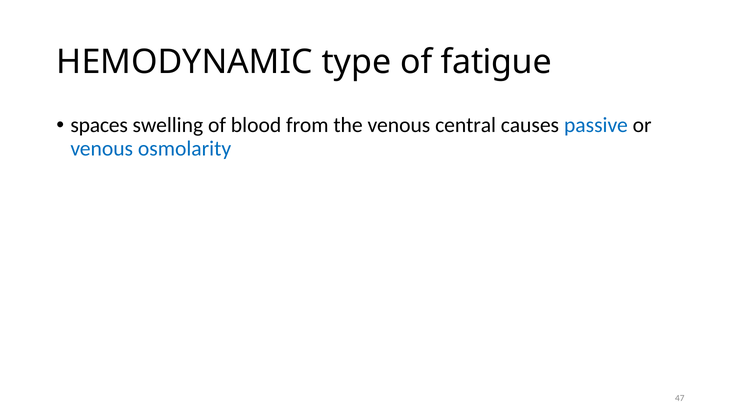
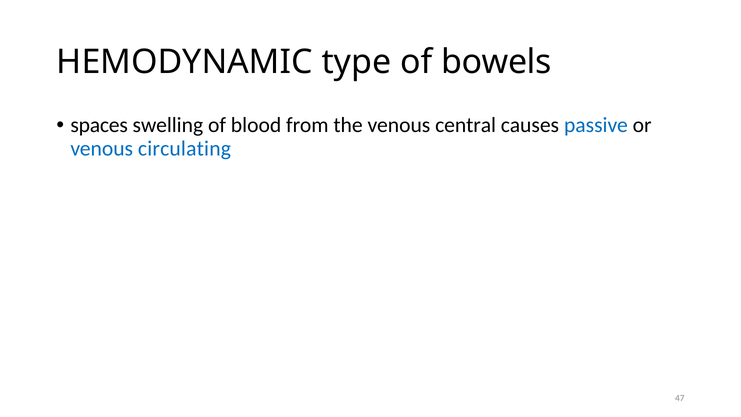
fatigue: fatigue -> bowels (496, 62)
osmolarity: osmolarity -> circulating (184, 149)
